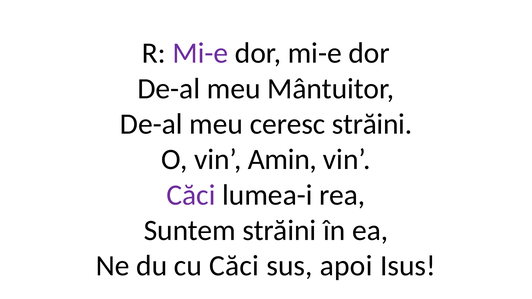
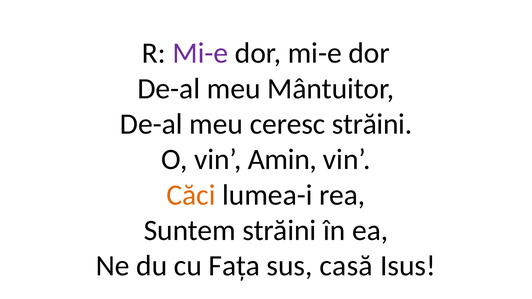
Căci colour: purple -> orange (191, 195)
cu Căci: Căci -> Fața (234, 266)
apoi: apoi -> casă (346, 266)
